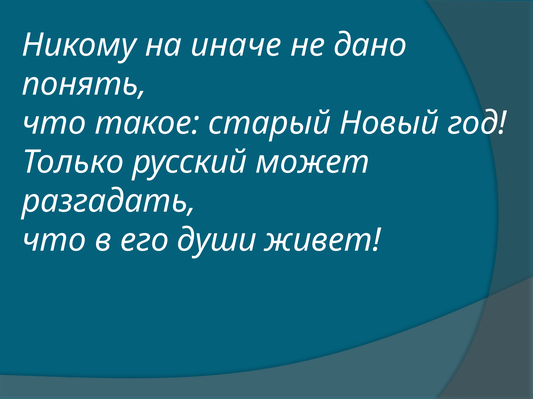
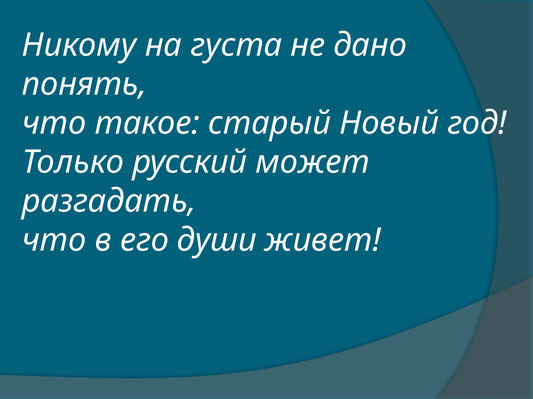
иначе: иначе -> густа (236, 45)
